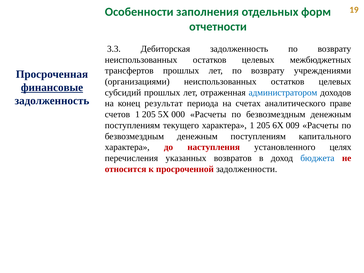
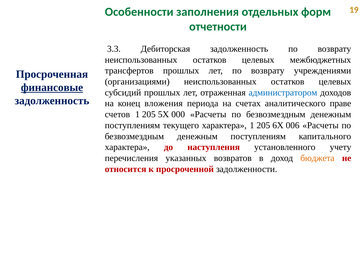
результат: результат -> вложения (164, 103)
009: 009 -> 006 (293, 125)
целях: целях -> учету (341, 147)
бюджета colour: blue -> orange (317, 158)
